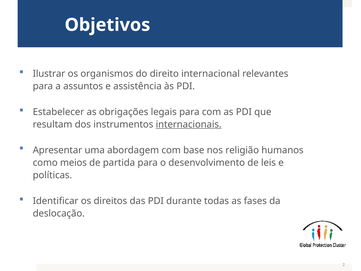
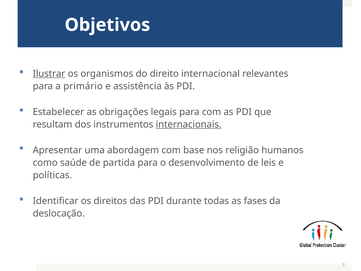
Ilustrar underline: none -> present (49, 74)
assuntos: assuntos -> primário (83, 86)
meios: meios -> saúde (73, 163)
